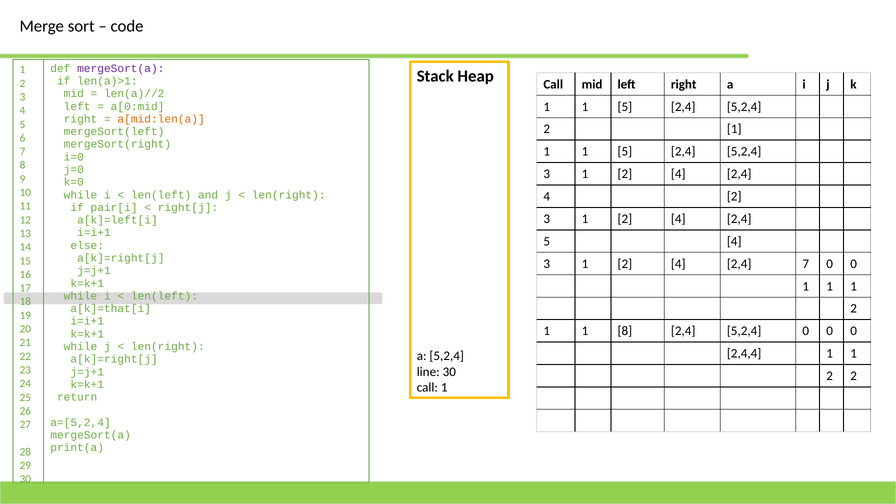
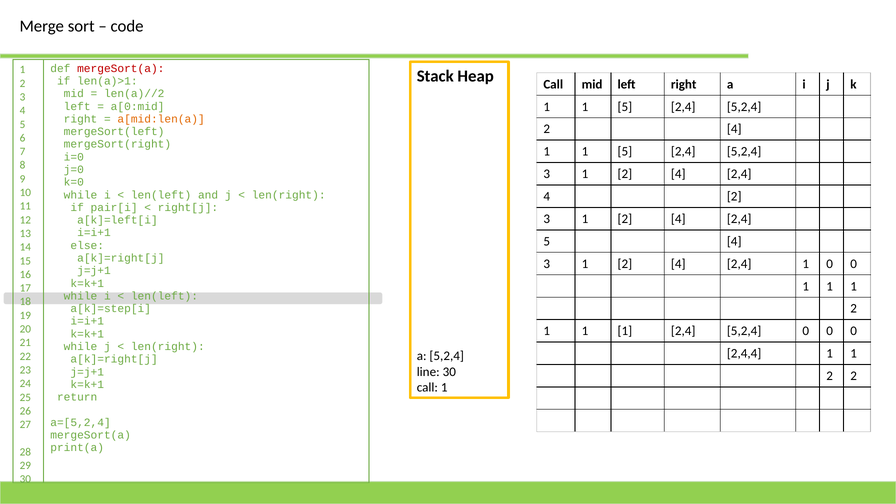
mergeSort(a colour: purple -> red (121, 68)
1: 1 -> 4 (734, 129)
2,4 7: 7 -> 1 (806, 264)
a[k]=that[i: a[k]=that[i -> a[k]=step[i (111, 309)
8: 8 -> 1 (625, 331)
